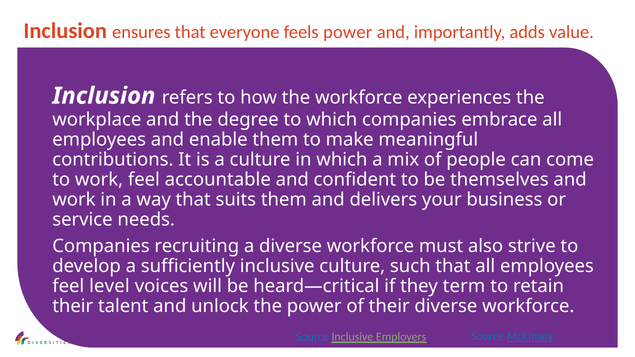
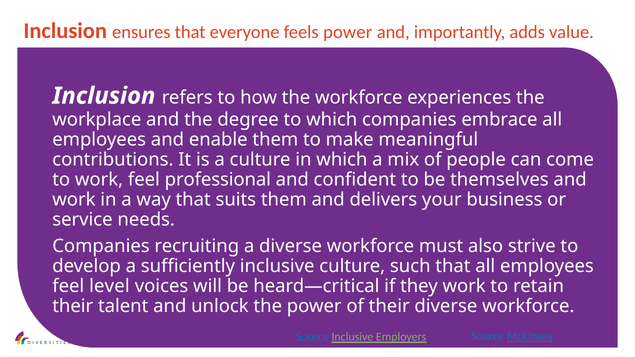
accountable: accountable -> professional (218, 180)
they term: term -> work (464, 286)
